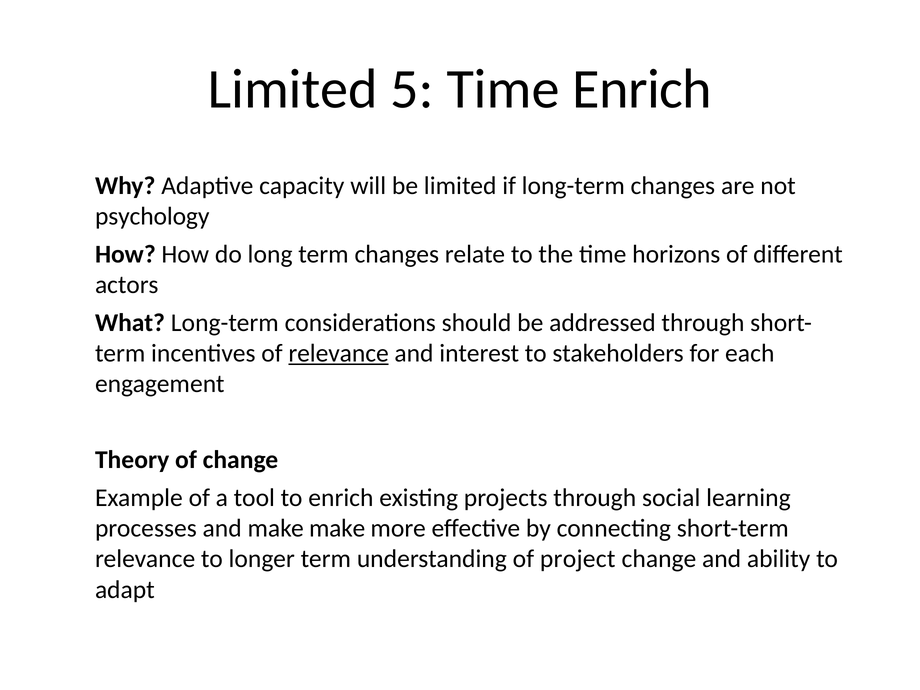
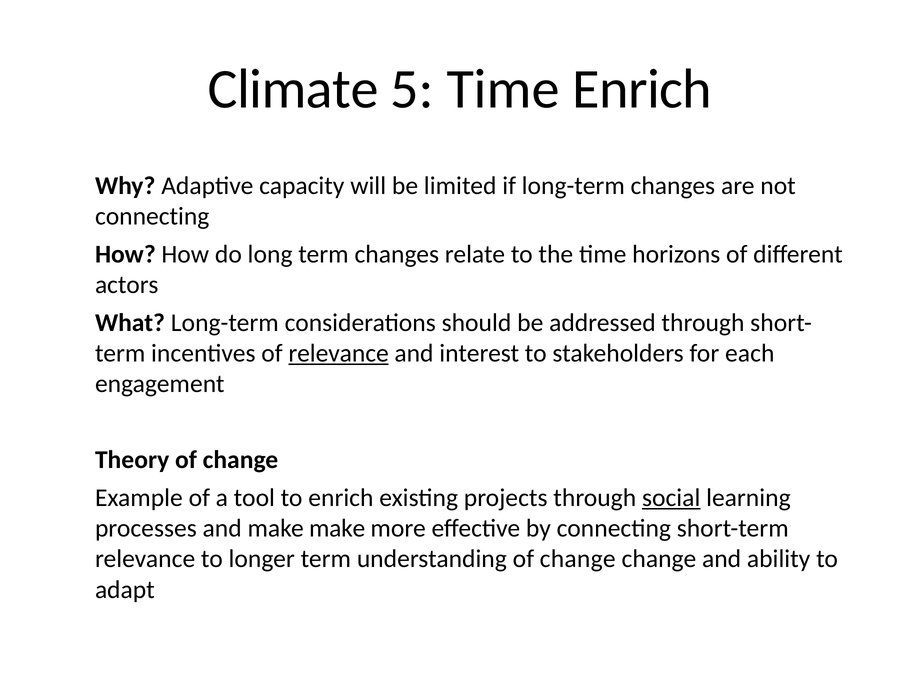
Limited: Limited -> Climate (293, 89)
psychology: psychology -> connecting (152, 216)
social underline: none -> present (671, 498)
understanding of project: project -> change (578, 559)
